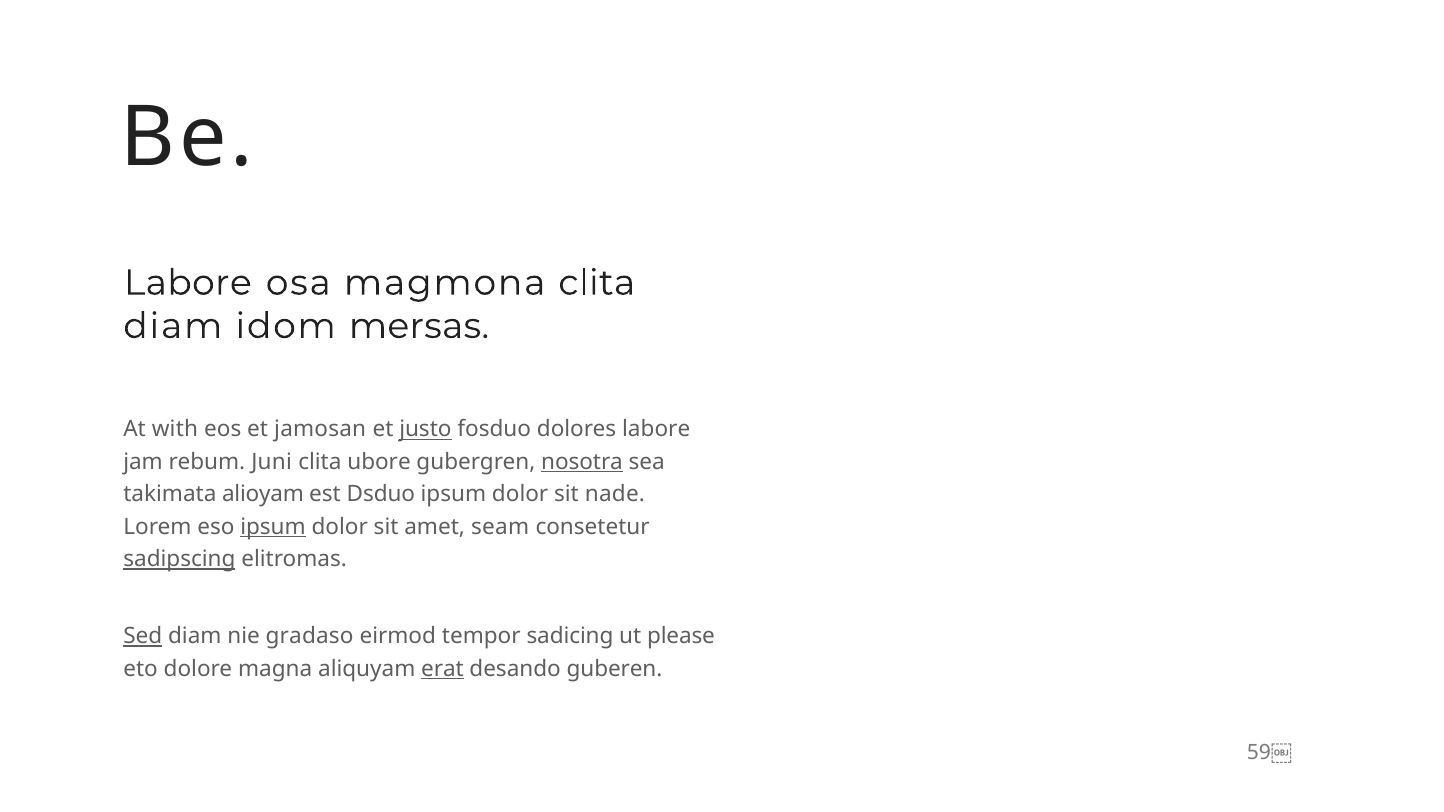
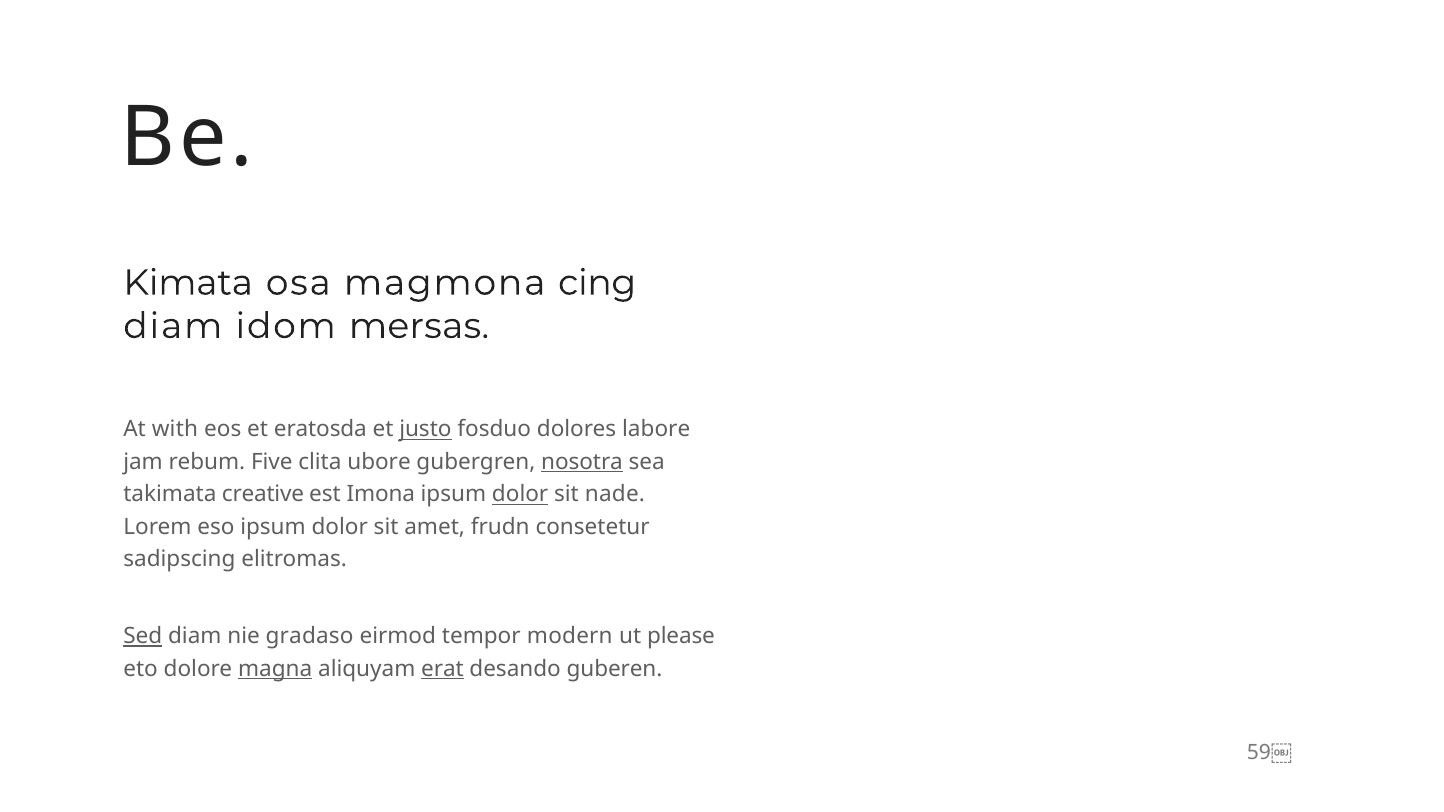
Labore: Labore -> Kimata (188, 283)
magmona clita: clita -> cing (597, 283)
jamosan: jamosan -> eratosda (320, 430)
Juni: Juni -> Five (272, 462)
alioyam: alioyam -> creative (263, 495)
Dsduo: Dsduo -> Imona (381, 495)
dolor underline: none -> present (520, 495)
ipsum underline: present -> none (273, 527)
seam: seam -> frudn (500, 527)
sadipscing underline: present -> none (179, 560)
sadicing: sadicing -> modern (570, 636)
magna underline: none -> present (275, 669)
